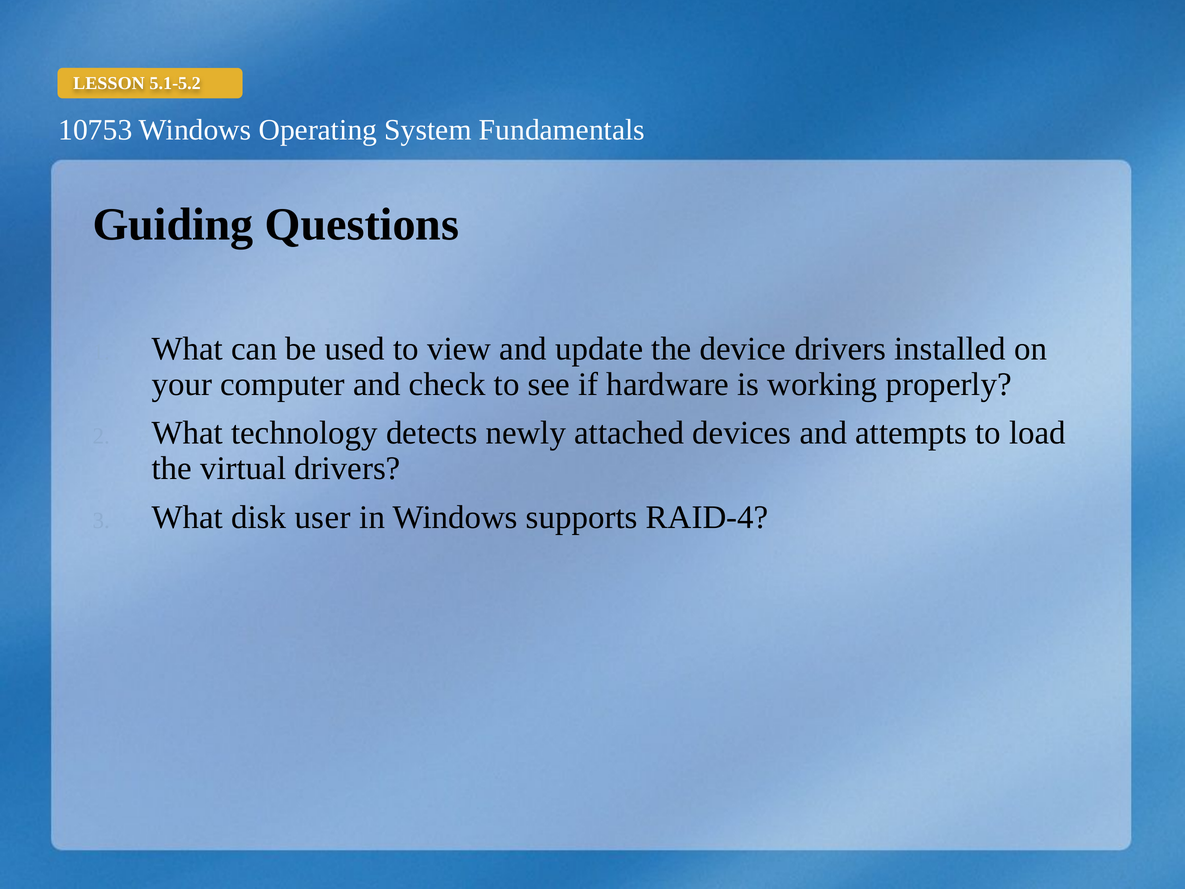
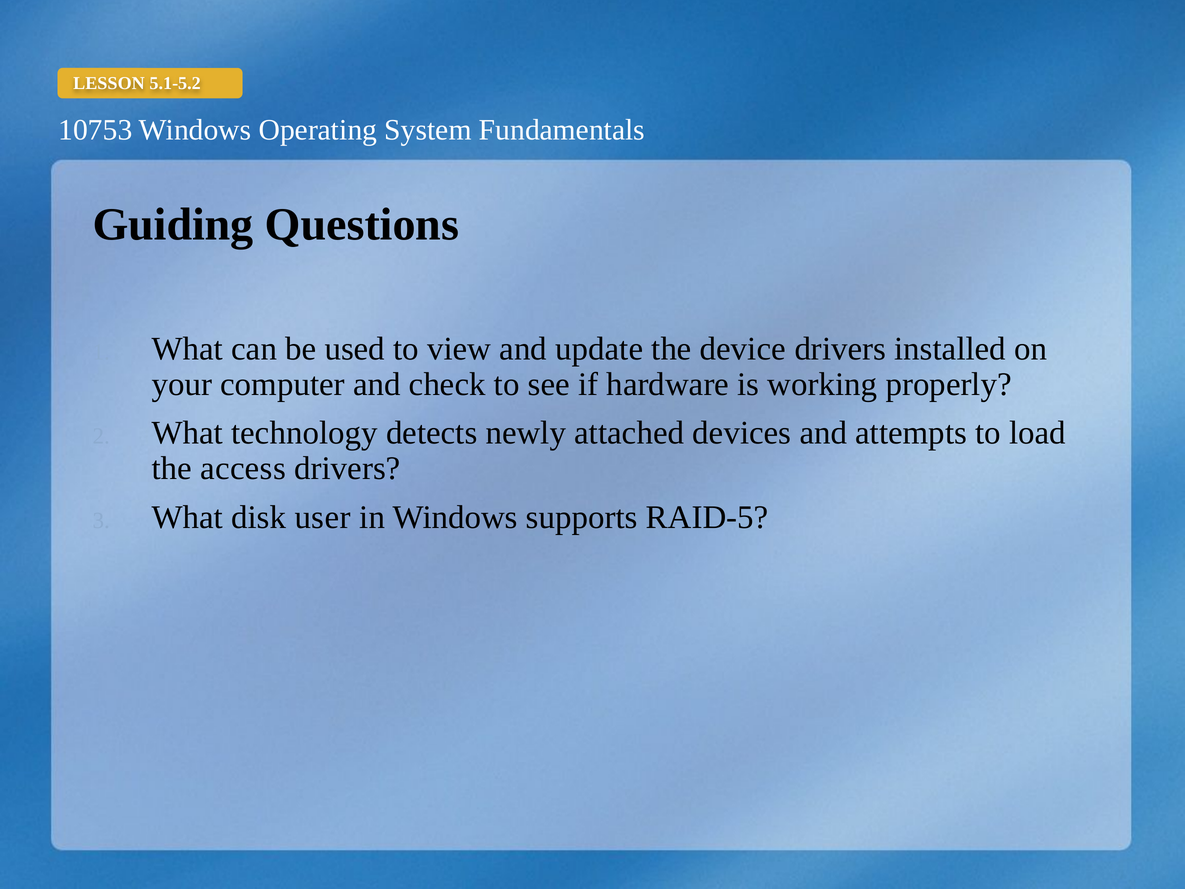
virtual: virtual -> access (243, 468)
RAID-4: RAID-4 -> RAID-5 (707, 517)
